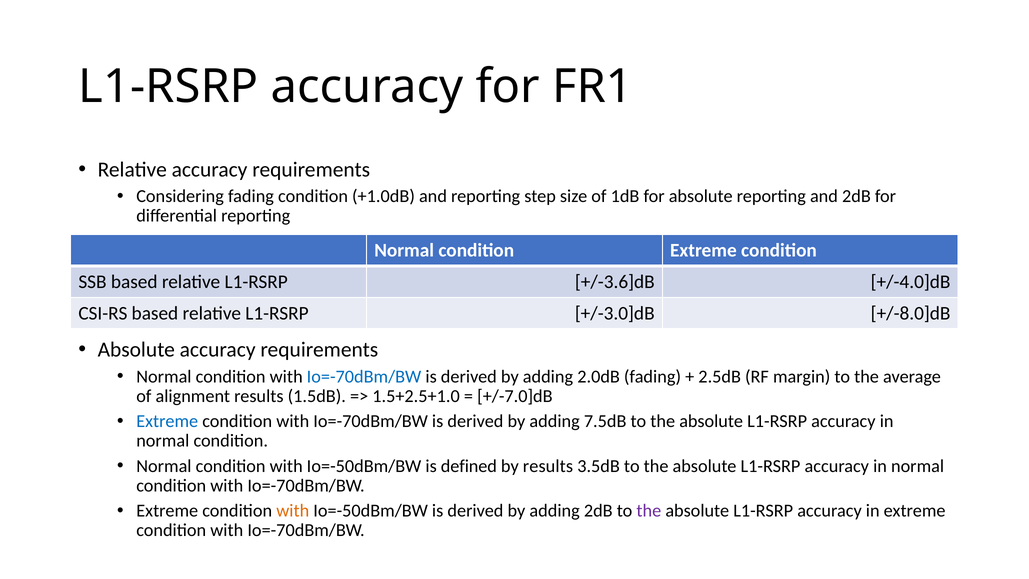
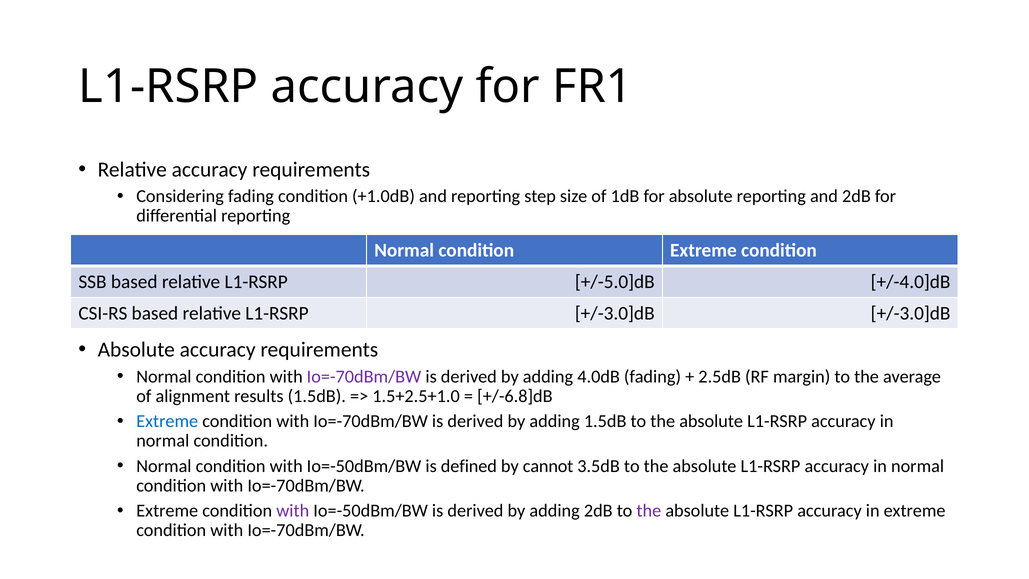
+/-3.6]dB: +/-3.6]dB -> +/-5.0]dB (615, 282)
+/-3.0]dB +/-8.0]dB: +/-8.0]dB -> +/-3.0]dB (911, 313)
Io=-70dBm/BW colour: blue -> purple (364, 376)
2.0dB: 2.0dB -> 4.0dB (599, 376)
+/-7.0]dB: +/-7.0]dB -> +/-6.8]dB (515, 396)
adding 7.5dB: 7.5dB -> 1.5dB (605, 421)
by results: results -> cannot (548, 466)
with colour: orange -> purple (293, 511)
